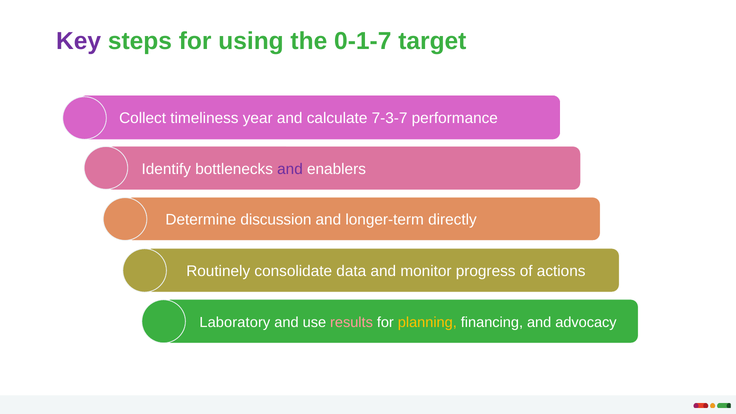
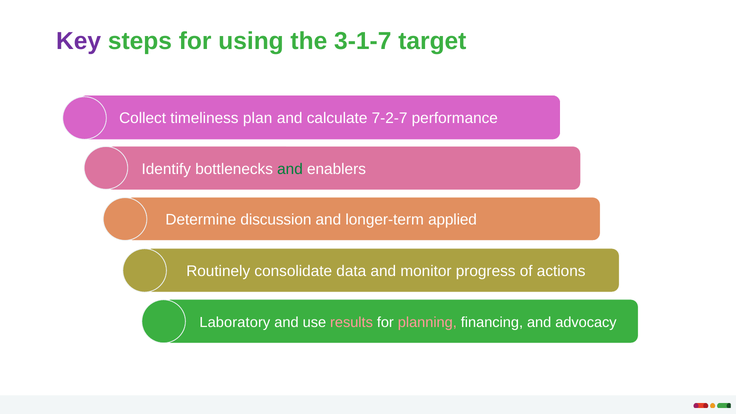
0-1-7: 0-1-7 -> 3-1-7 (363, 41)
year: year -> plan (258, 118)
7-3-7: 7-3-7 -> 7-2-7 (390, 118)
and colour: purple -> green (290, 169)
directly: directly -> applied (453, 220)
planning colour: yellow -> pink (427, 322)
